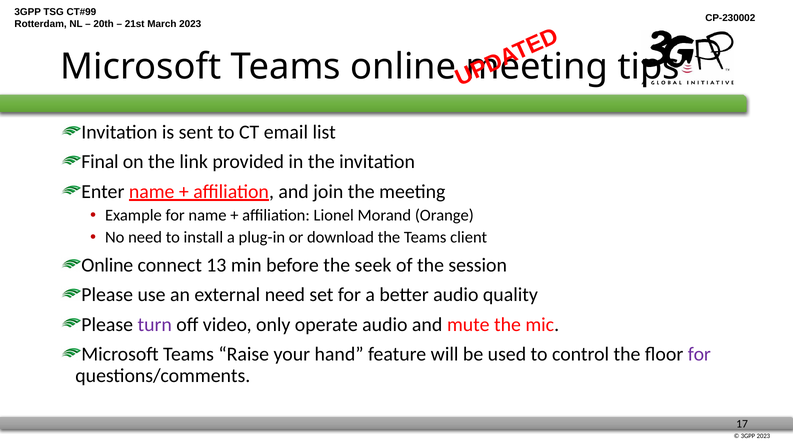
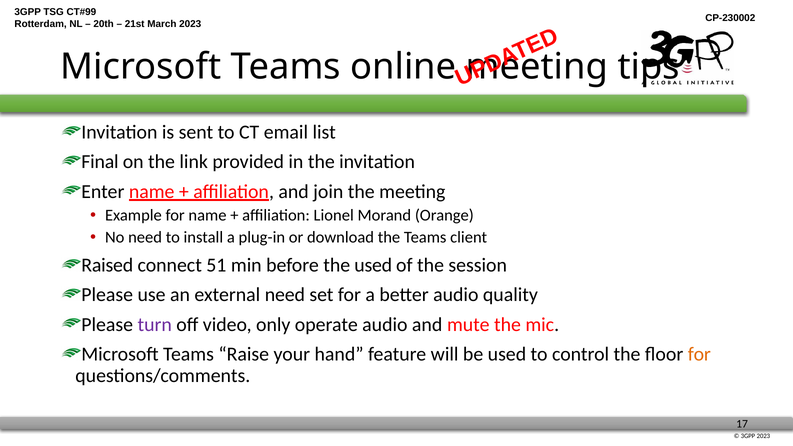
Online: Online -> Raised (107, 265)
13: 13 -> 51 (216, 265)
the seek: seek -> used (373, 265)
for colour: purple -> orange (699, 354)
